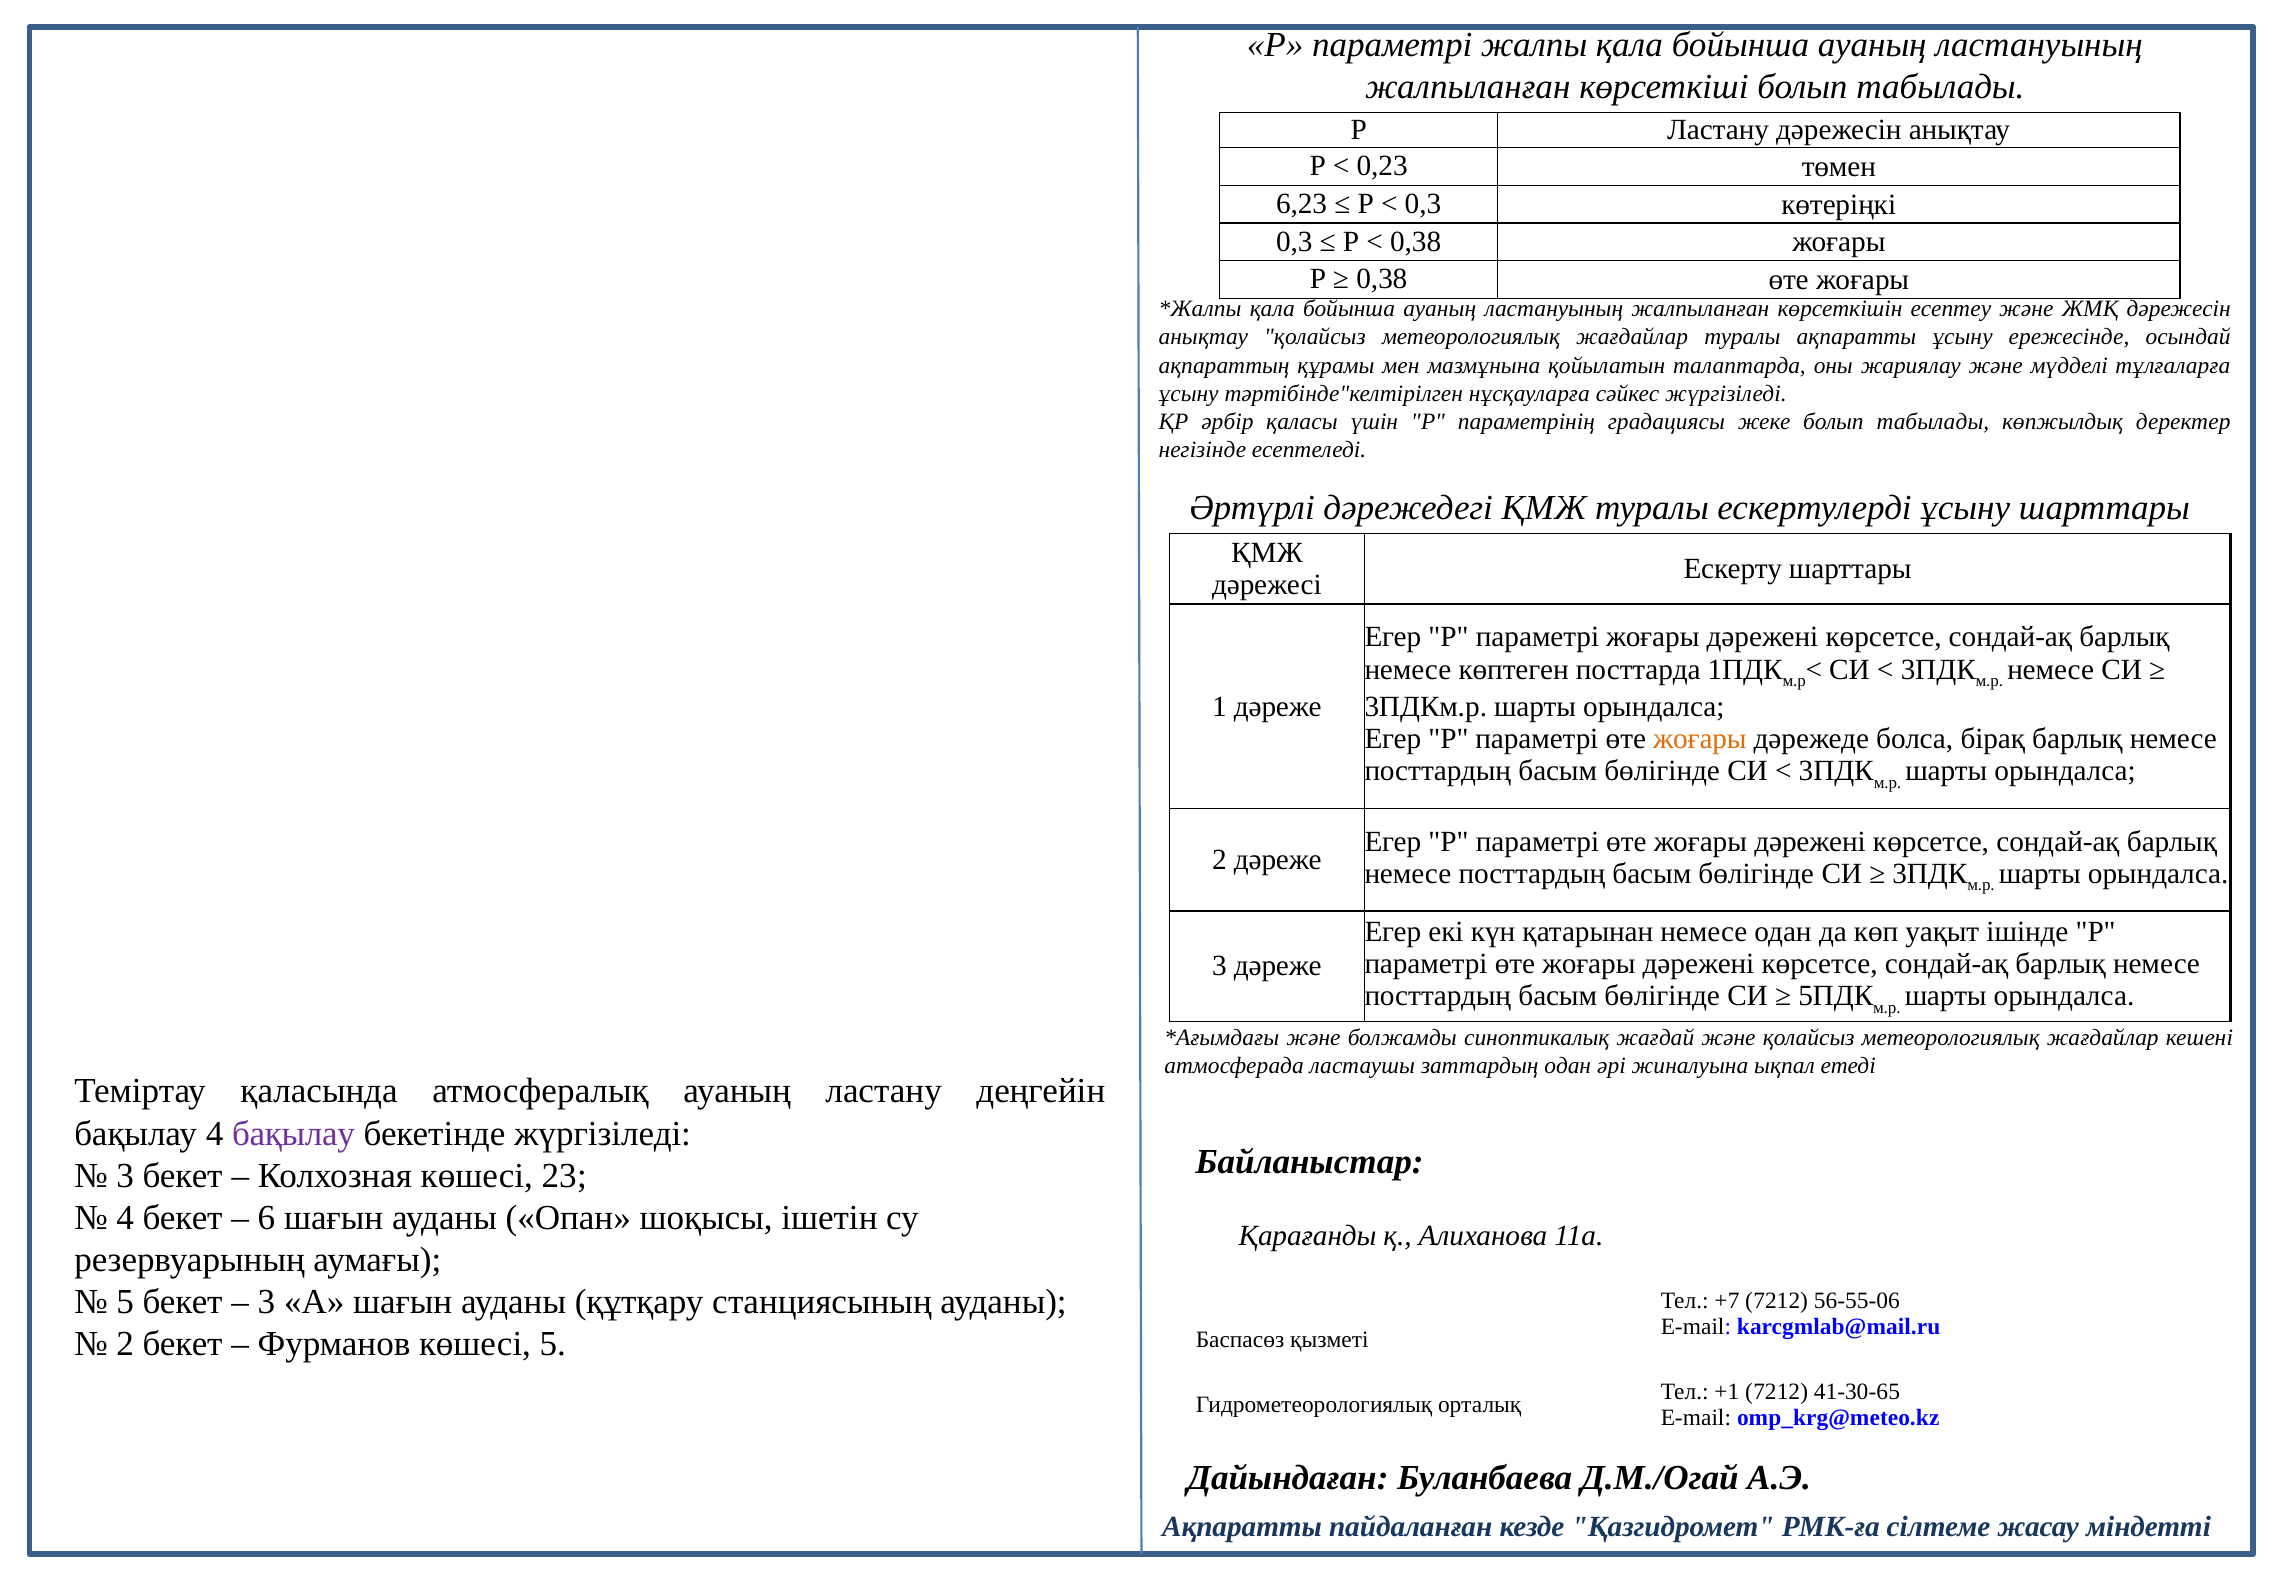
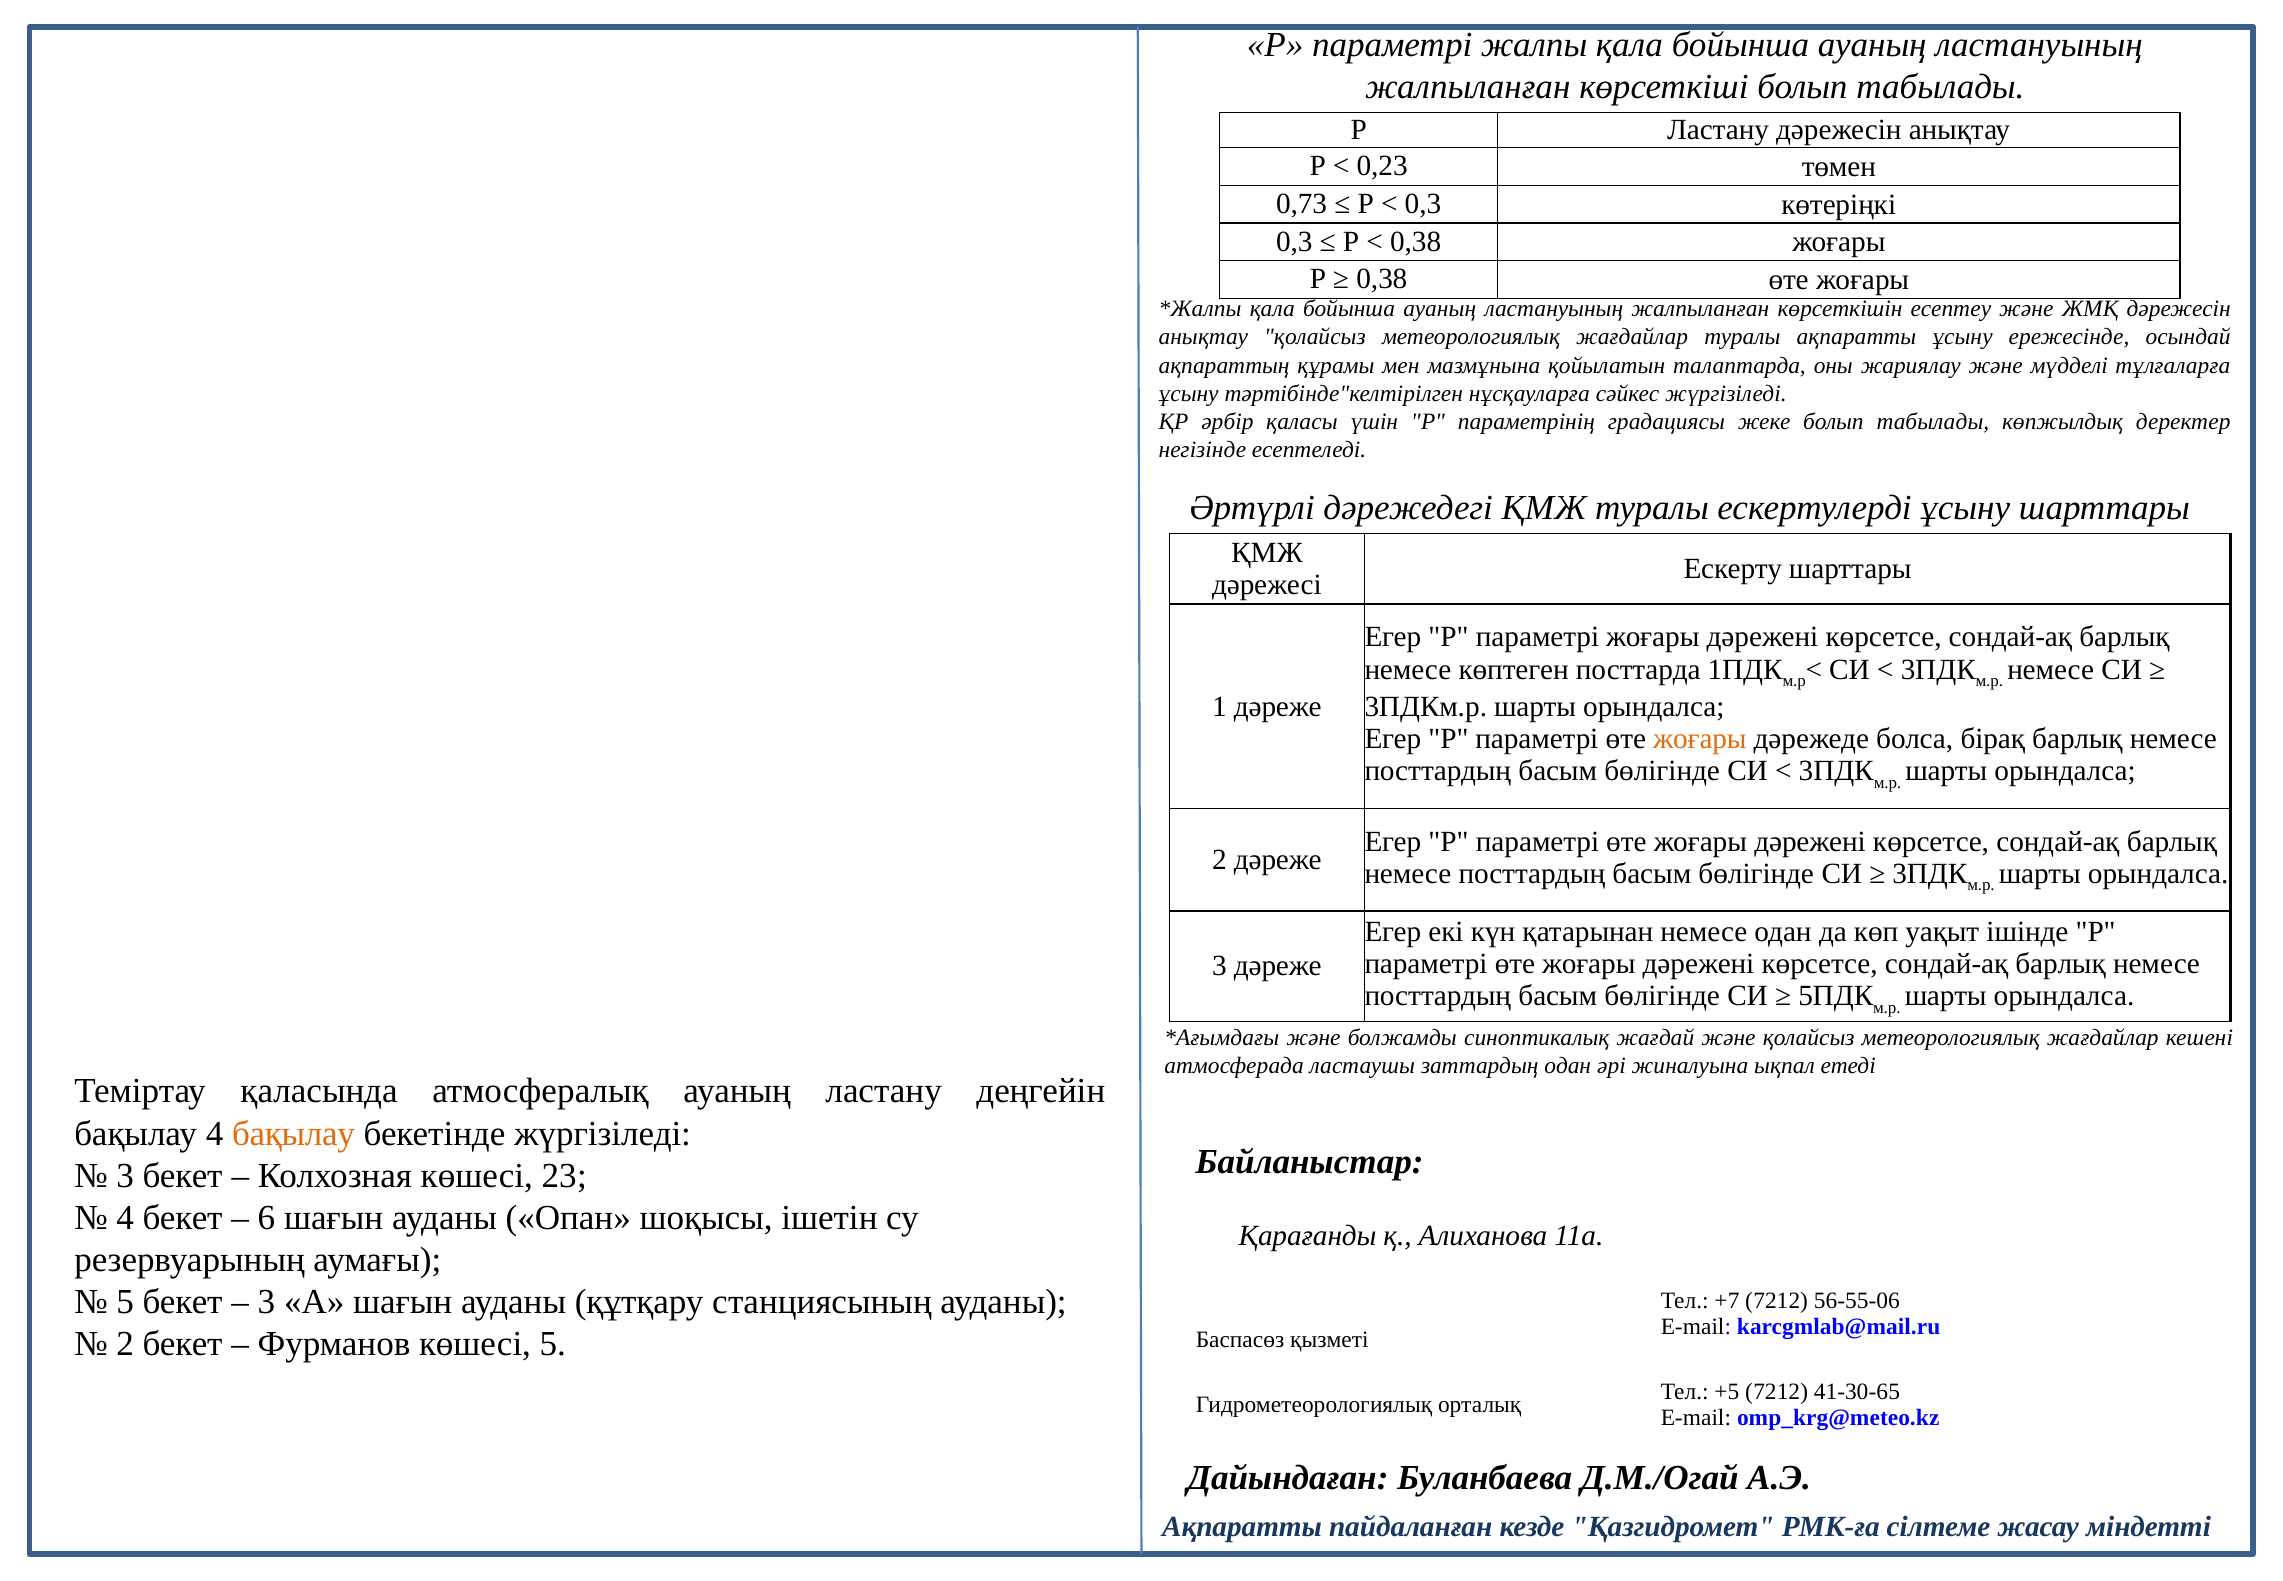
6,23: 6,23 -> 0,73 (1302, 204)
бақылау colour: purple -> orange (294, 1133)
+1: +1 -> +5 (1727, 1391)
